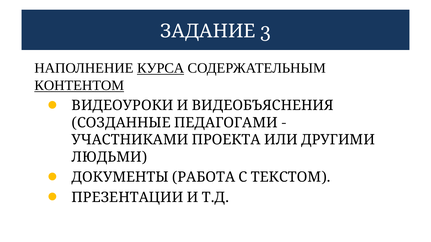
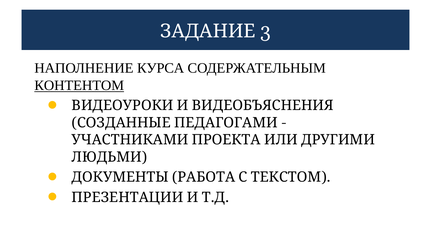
КУРСА underline: present -> none (161, 68)
